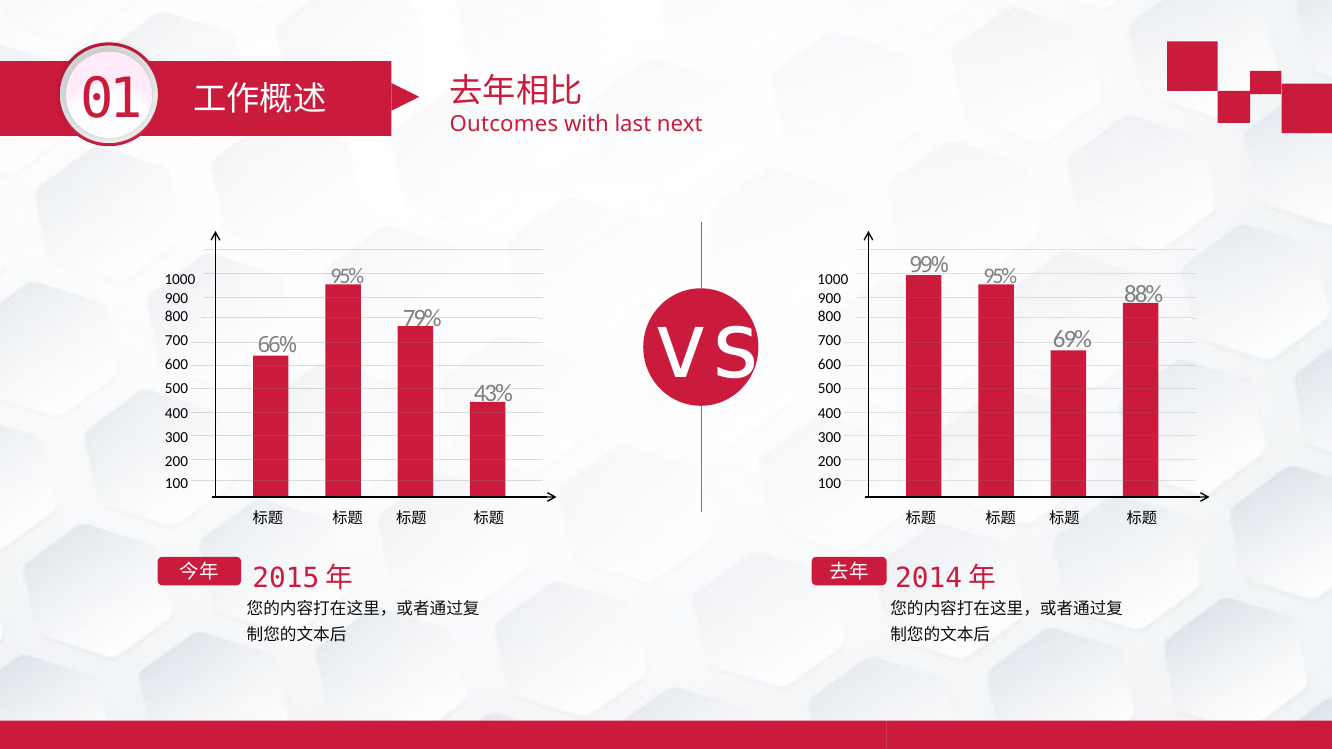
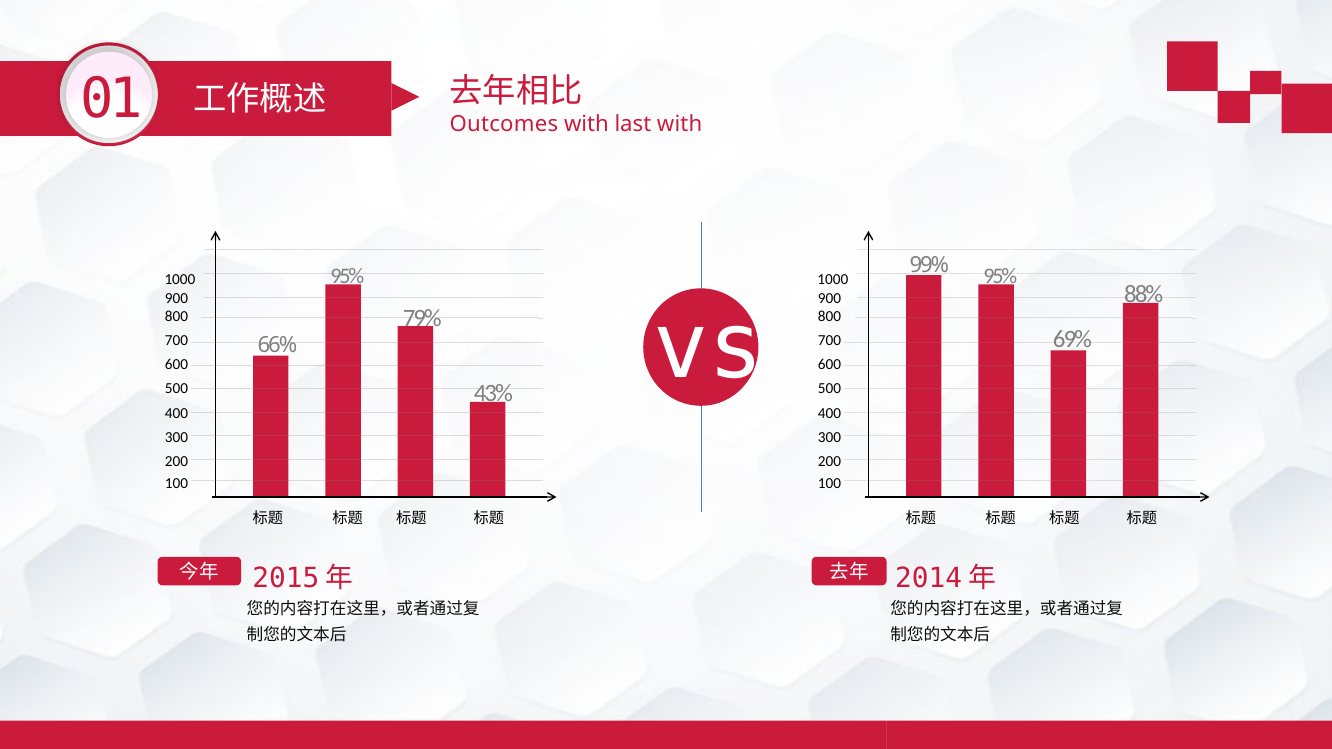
last next: next -> with (680, 124)
